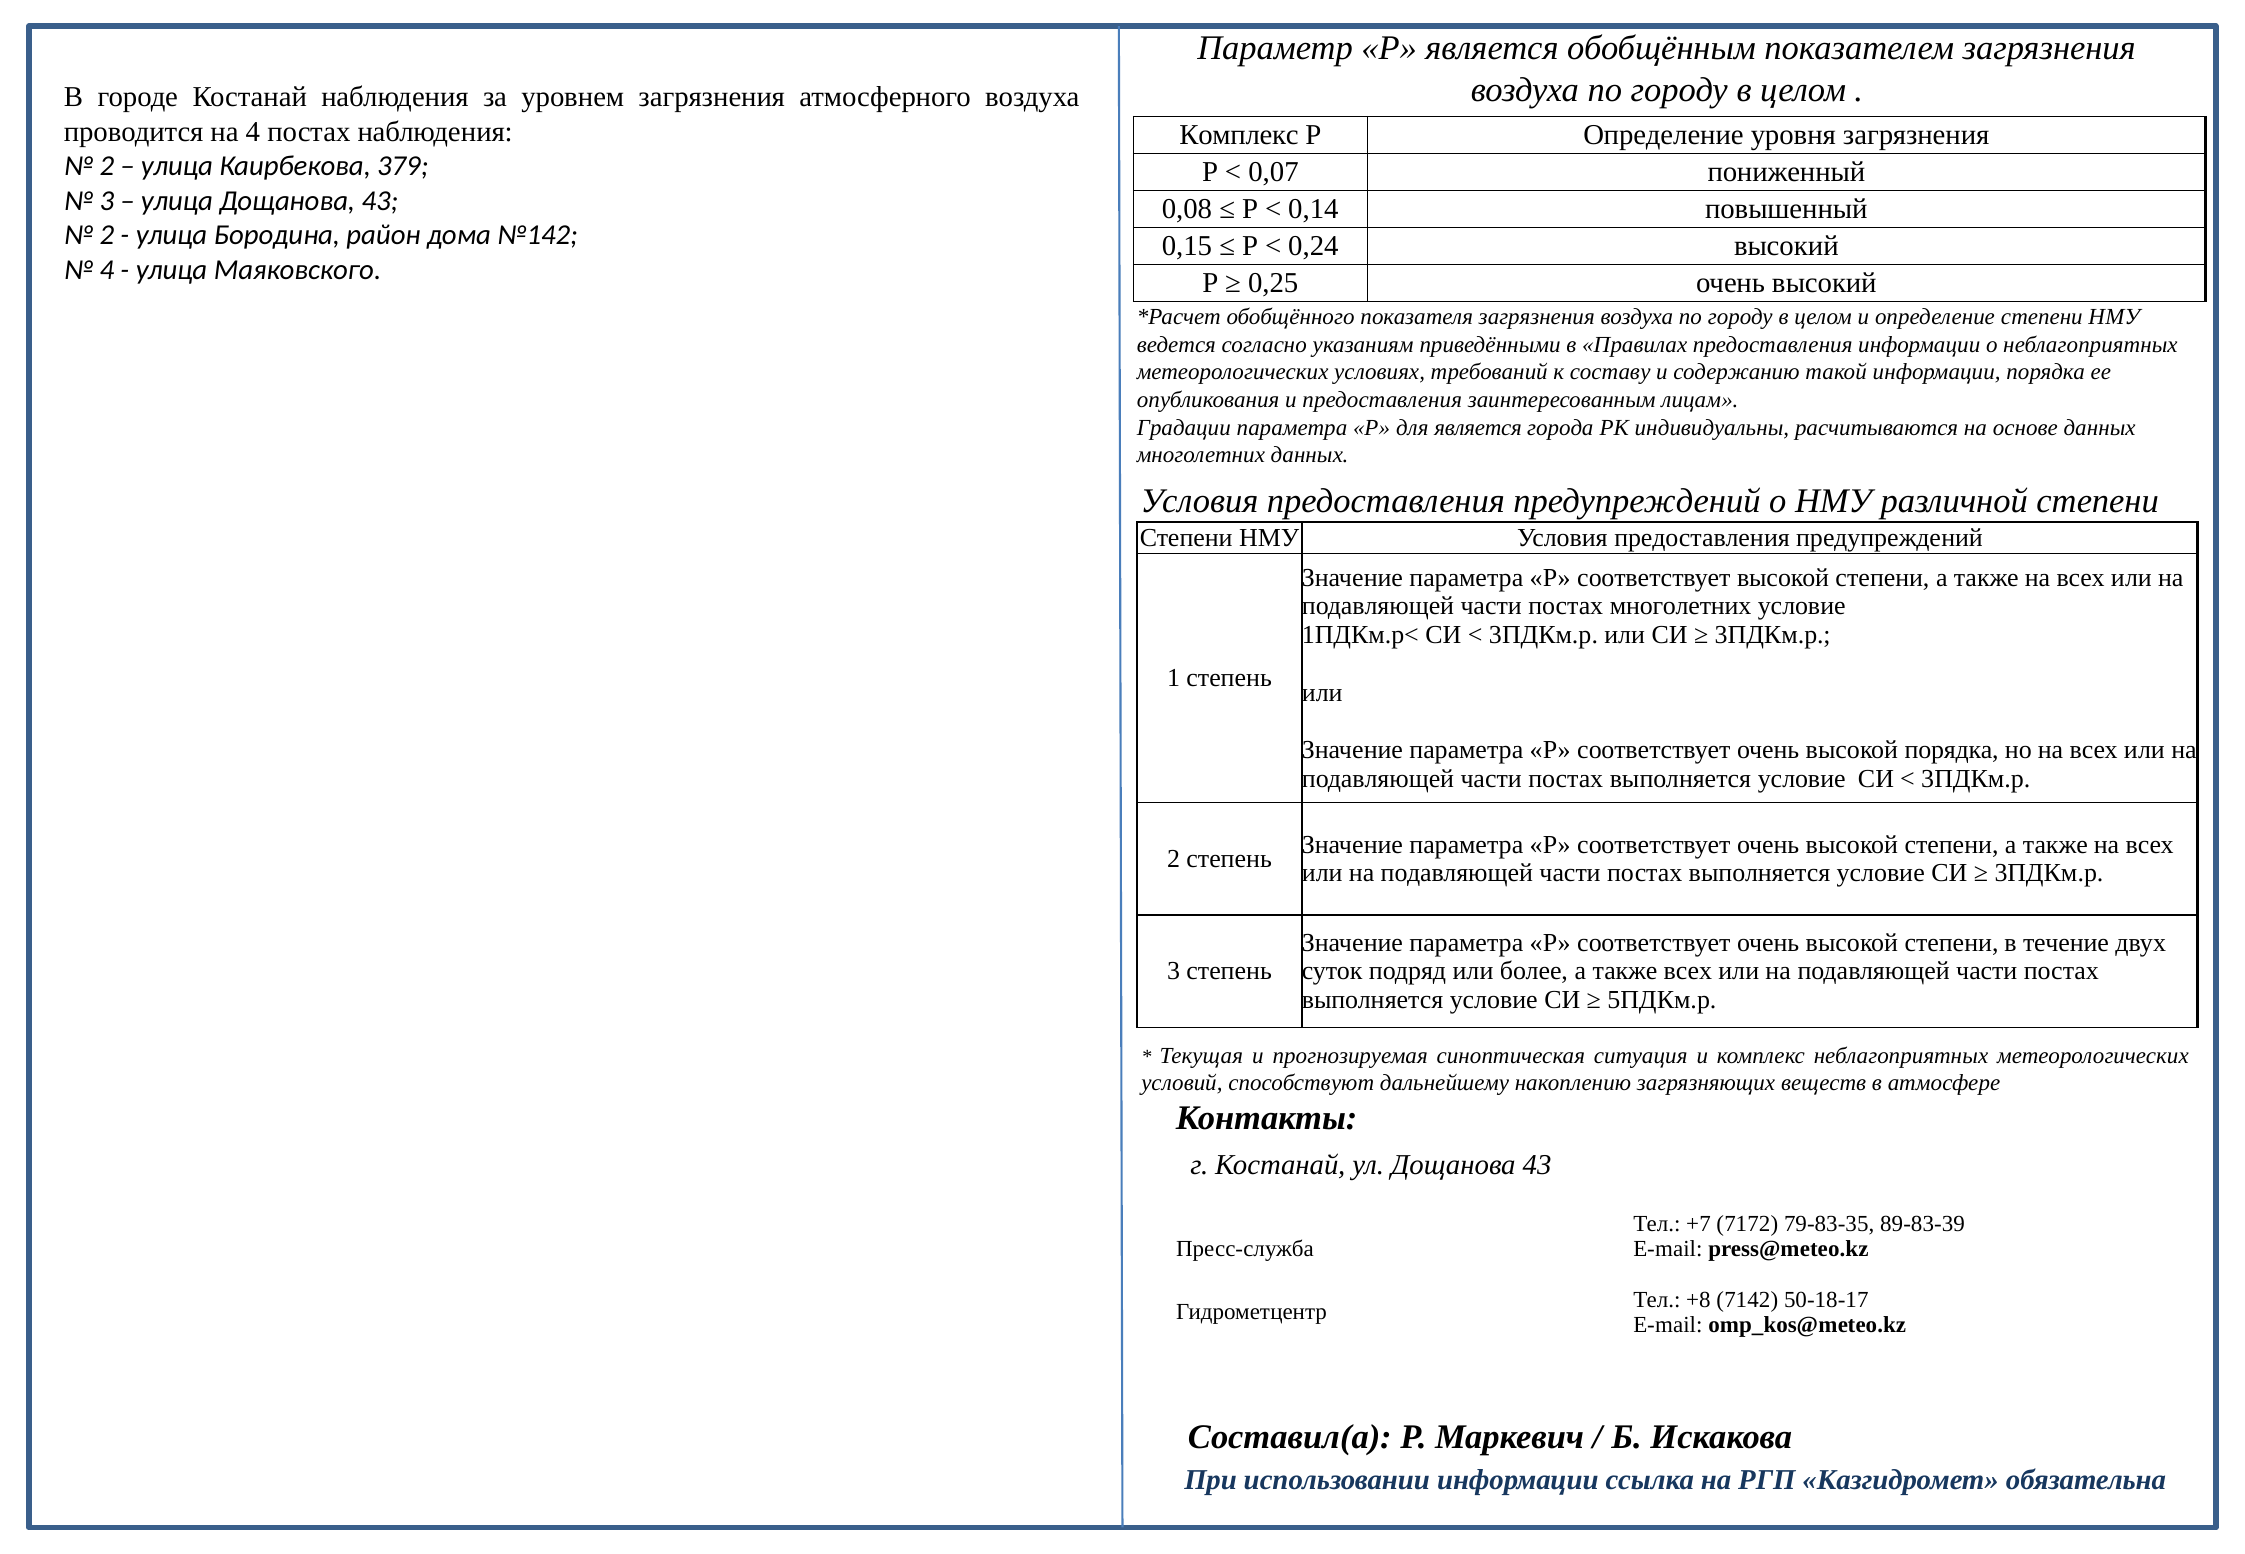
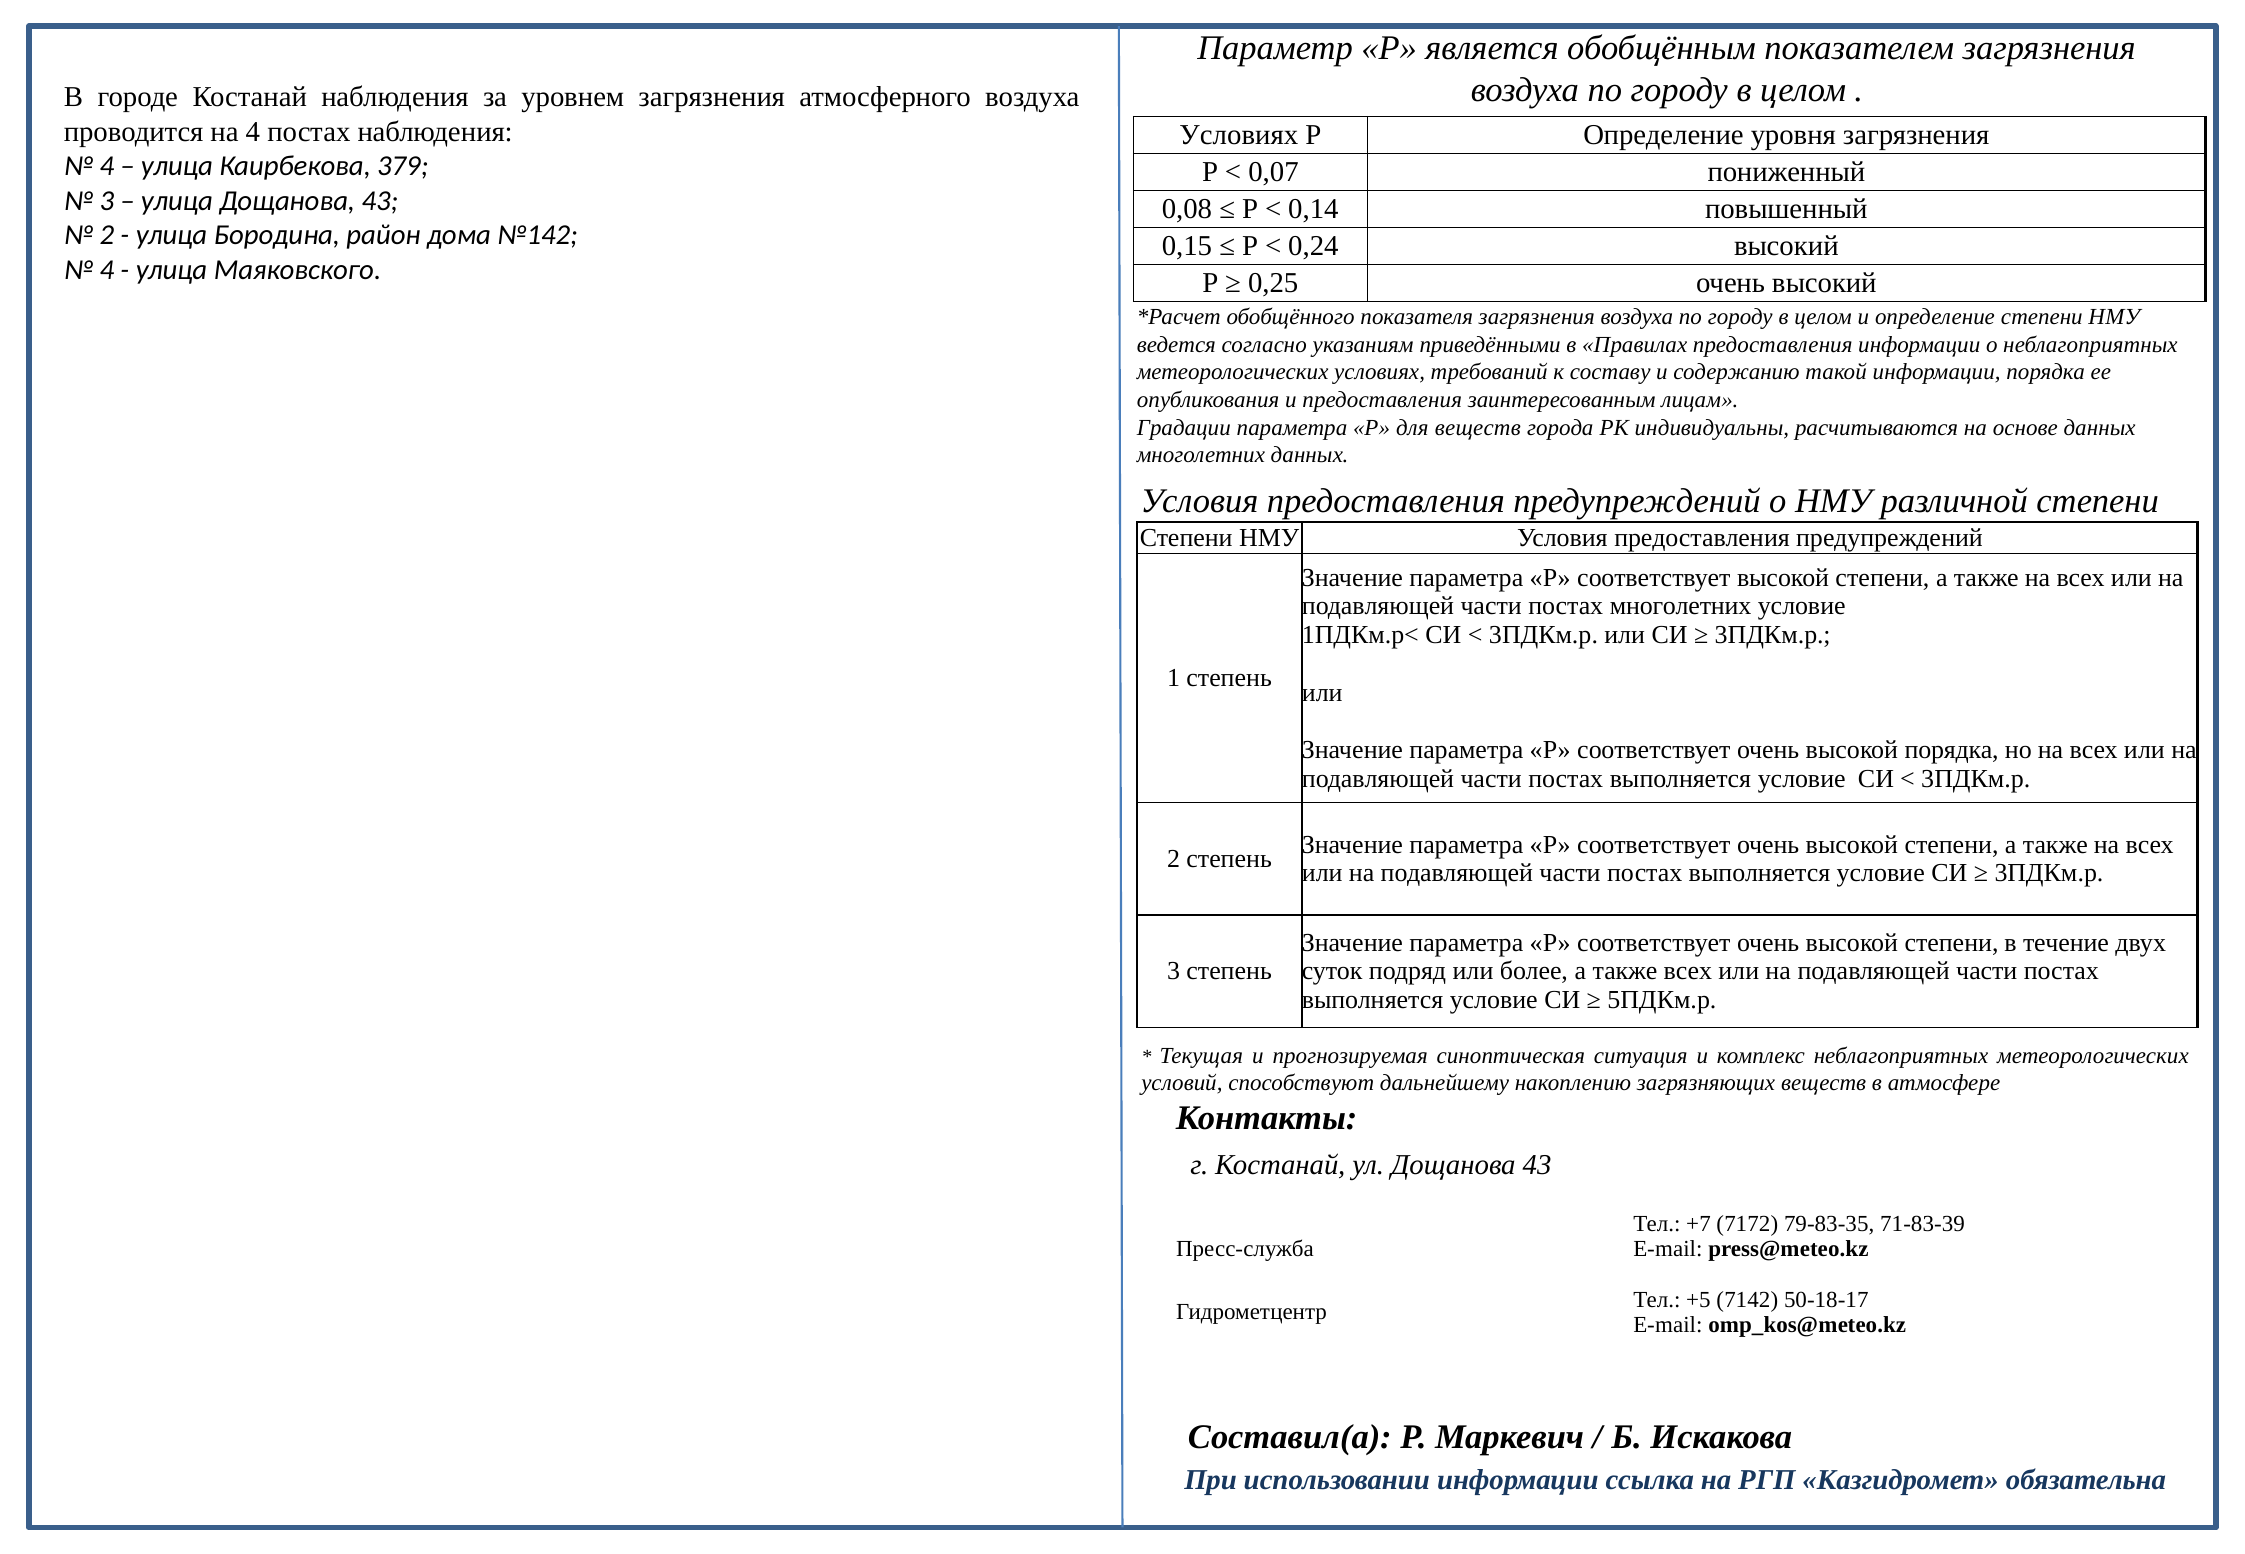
Комплекс: Комплекс -> Условиях (1239, 135)
2: 2 -> 4 (107, 166)
для является: является -> веществ (1478, 428)
89-83-39: 89-83-39 -> 71-83-39 (1922, 1224)
+8: +8 -> +5 (1698, 1300)
